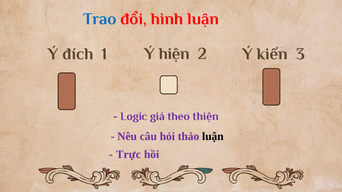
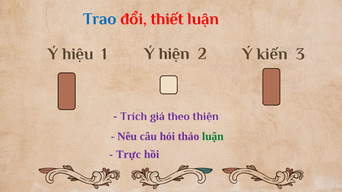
hình: hình -> thiết (167, 19)
đích: đích -> hiệu (78, 54)
Logic: Logic -> Trích (134, 117)
luận colour: black -> green (213, 137)
